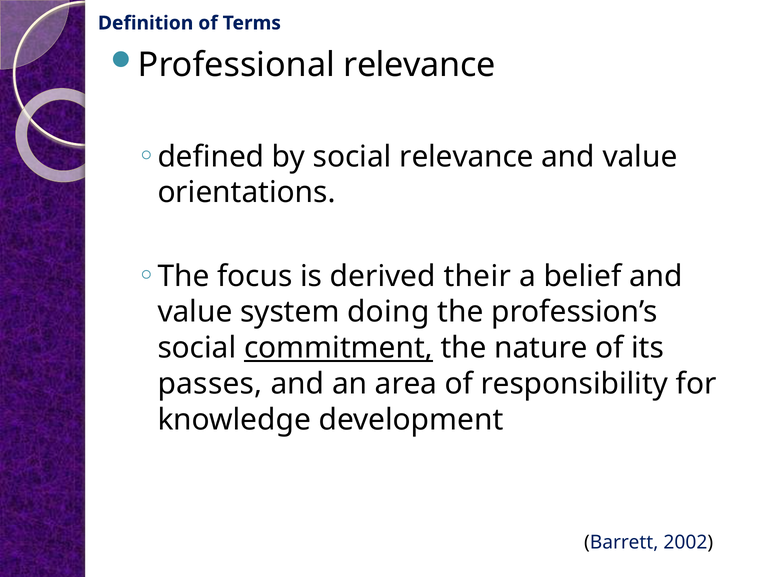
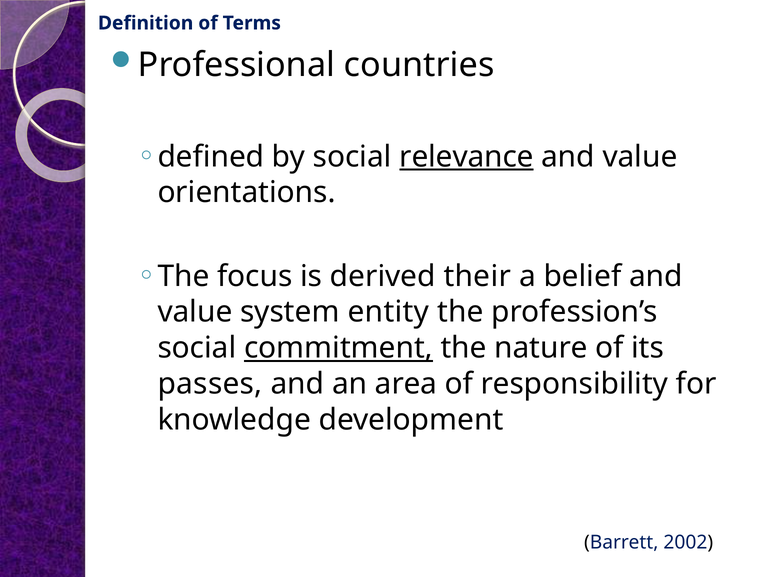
Professional relevance: relevance -> countries (419, 65)
relevance underline: none -> present (466, 157)
doing: doing -> entity (388, 312)
